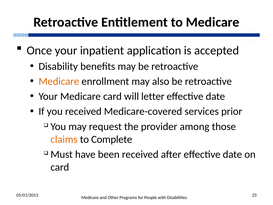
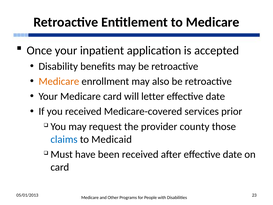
among: among -> county (195, 126)
claims colour: orange -> blue (64, 139)
Complete: Complete -> Medicaid (112, 139)
